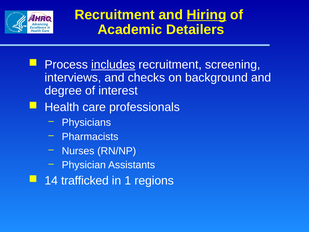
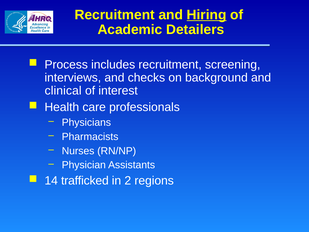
includes underline: present -> none (113, 65)
degree: degree -> clinical (63, 91)
1: 1 -> 2 (128, 181)
